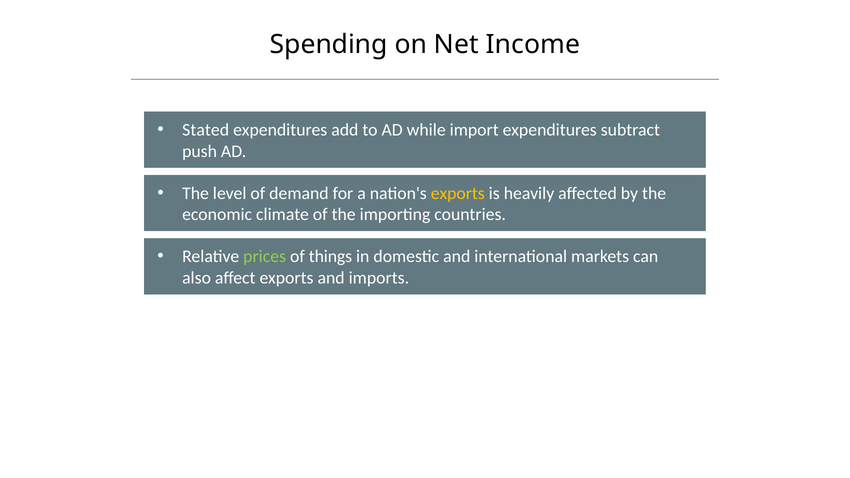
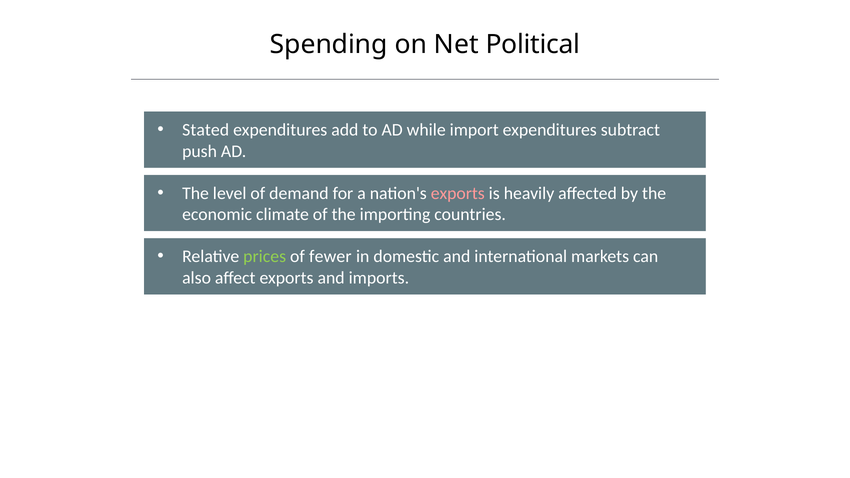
Income: Income -> Political (533, 45)
exports colour: yellow -> pink (458, 193)
things: things -> fewer (330, 257)
